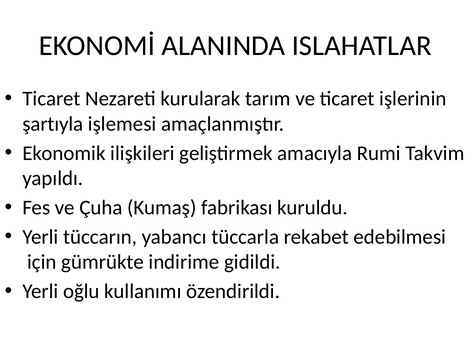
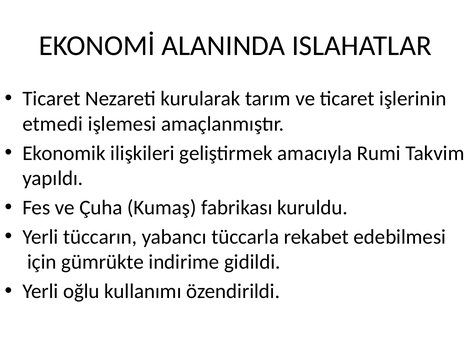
şartıyla: şartıyla -> etmedi (53, 124)
